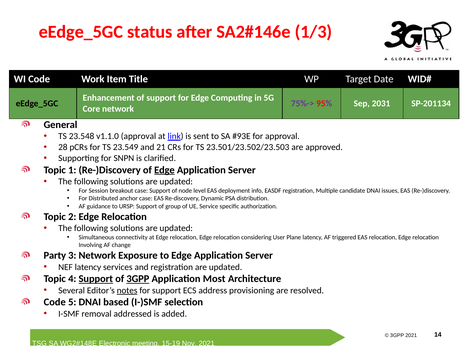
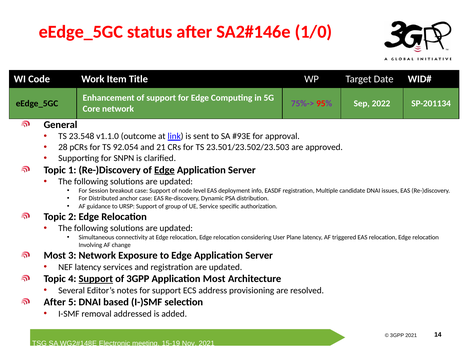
1/3: 1/3 -> 1/0 (313, 32)
2031: 2031 -> 2022 (381, 103)
v1.1.0 approval: approval -> outcome (139, 136)
23.549: 23.549 -> 92.054 (126, 147)
Party: Party -> Most (55, 256)
3GPP underline: present -> none (138, 279)
notes underline: present -> none (127, 291)
Code: Code -> After (55, 302)
